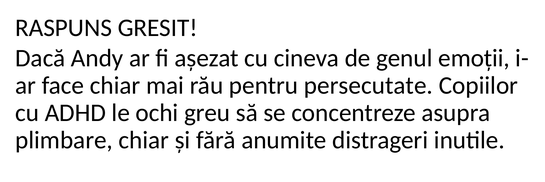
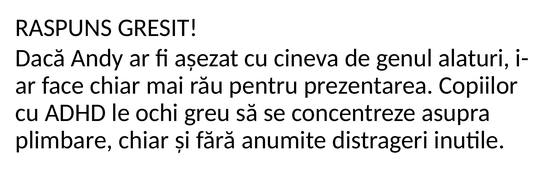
emoții: emoții -> alaturi (474, 58)
persecutate: persecutate -> prezentarea (369, 85)
